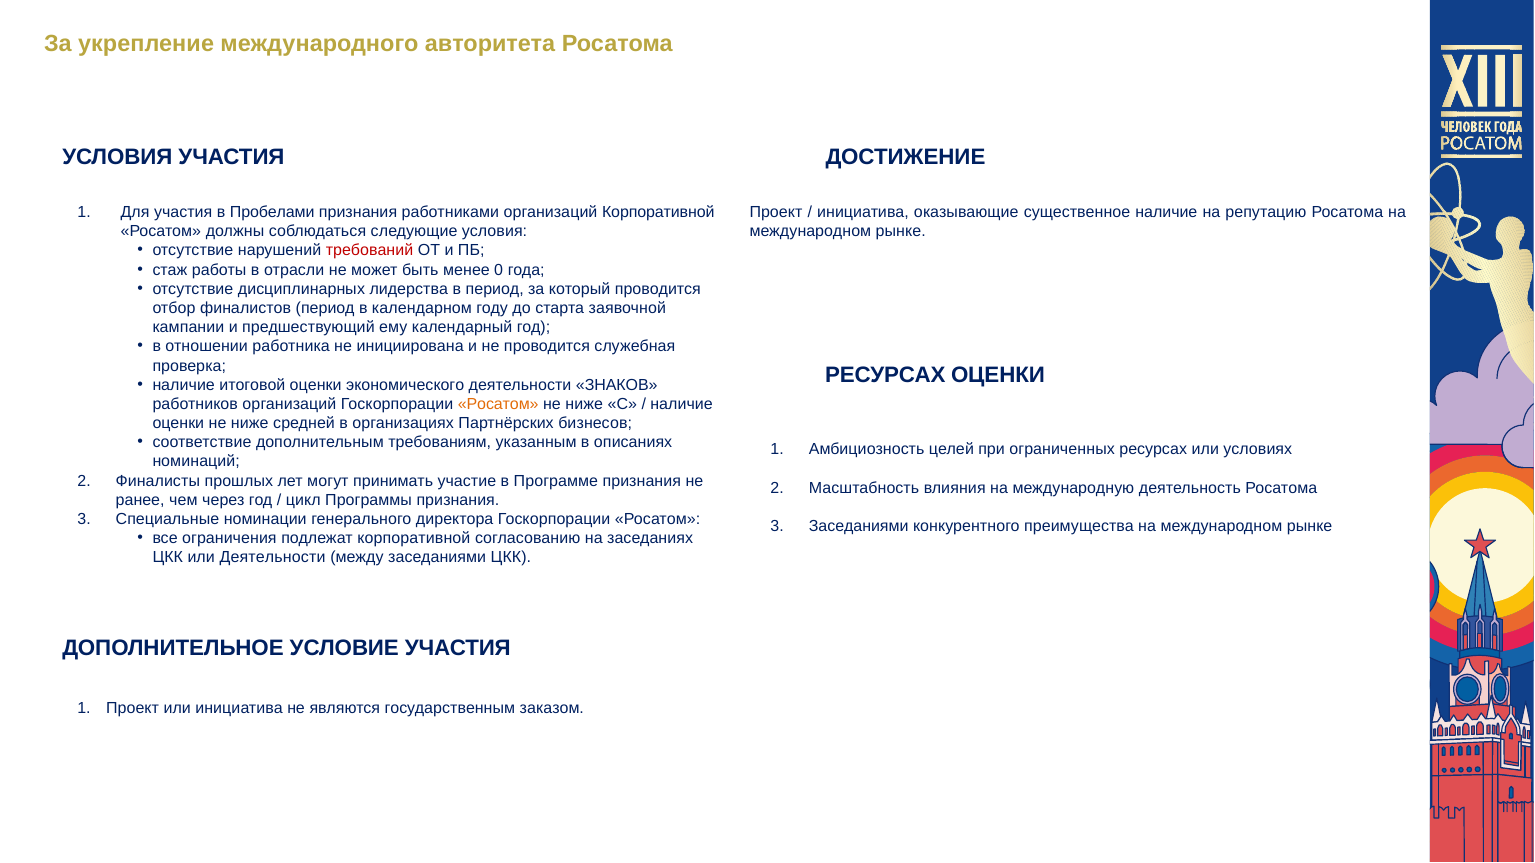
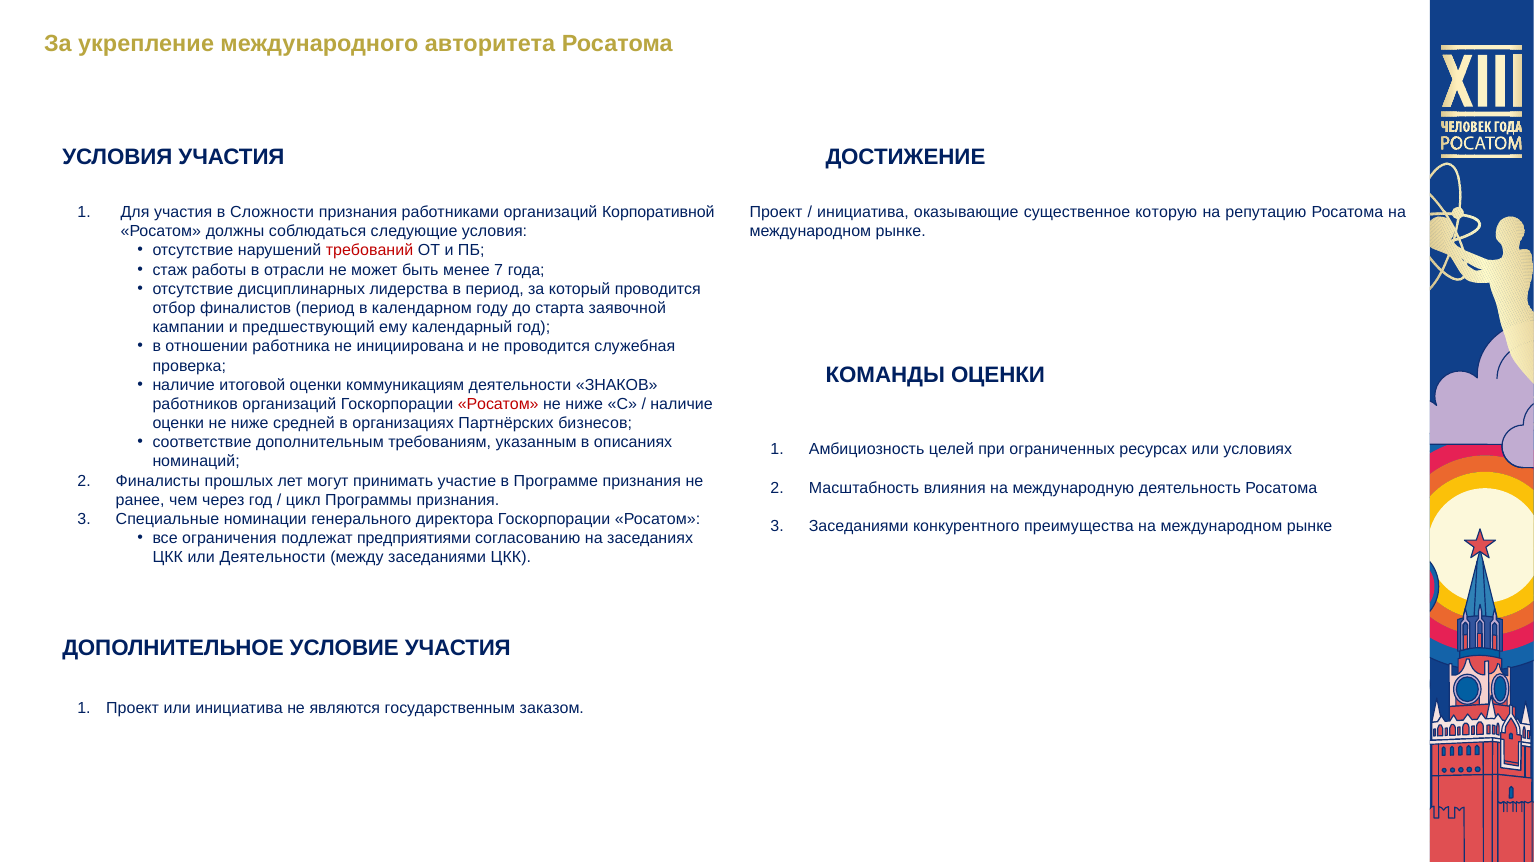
Пробелами: Пробелами -> Сложности (272, 212)
существенное наличие: наличие -> которую (1166, 212)
0: 0 -> 7 (499, 270)
РЕСУРСАХ: РЕСУРСАХ -> КОМАНДЫ (885, 375)
экономического: экономического -> коммуникациям (405, 385)
Росатом colour: orange -> red (498, 404)
подлежат корпоративной: корпоративной -> предприятиями (414, 539)
